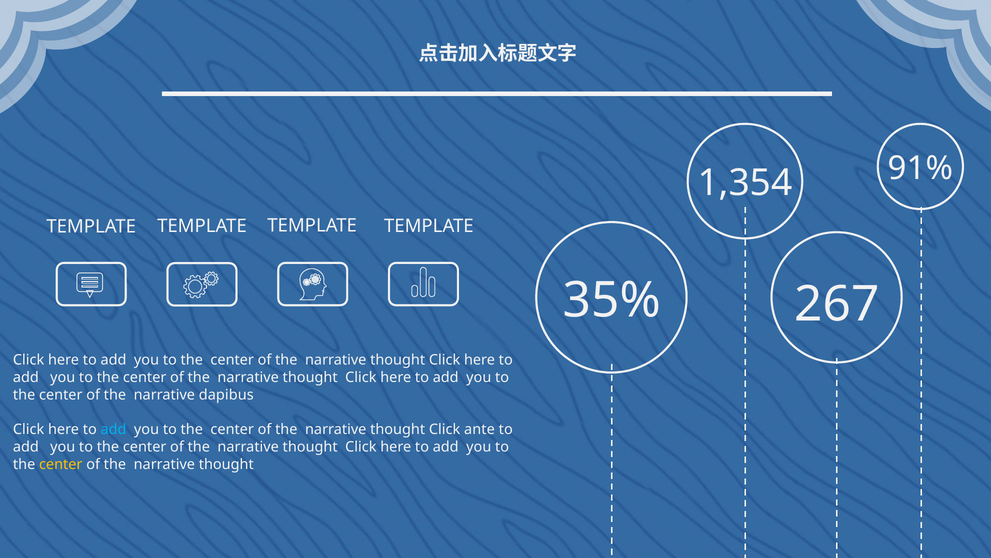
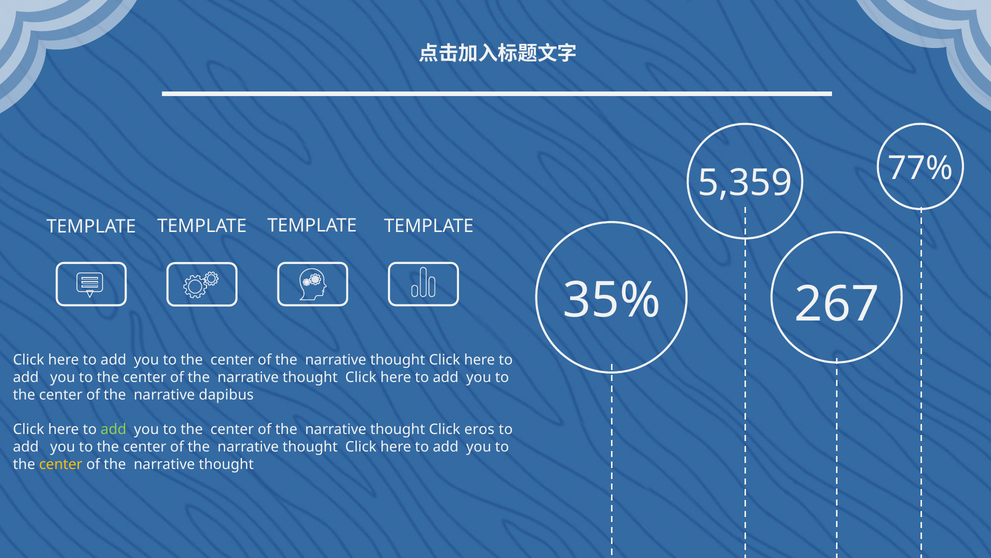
91%: 91% -> 77% (920, 168)
1,354: 1,354 -> 5,359 (745, 183)
add colour: light blue -> light green (113, 429)
ante: ante -> eros (479, 429)
